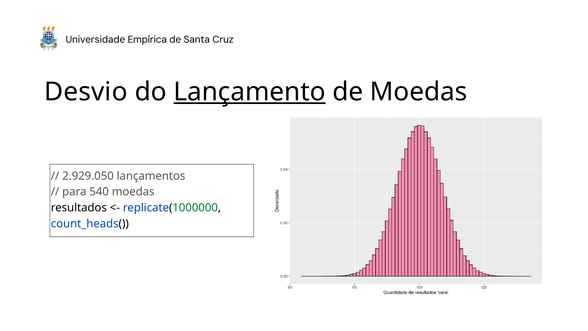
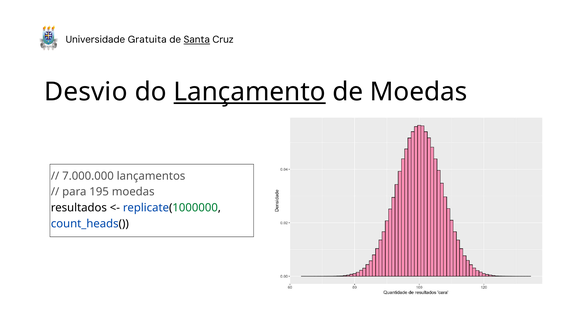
Empírica: Empírica -> Gratuita (147, 40)
Santa underline: none -> present (197, 40)
2.929.050: 2.929.050 -> 7.000.000 (88, 176)
540: 540 -> 195 (99, 192)
